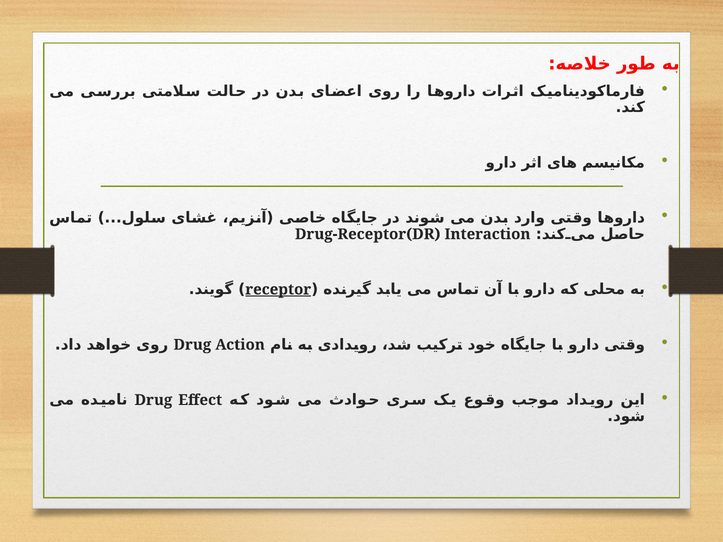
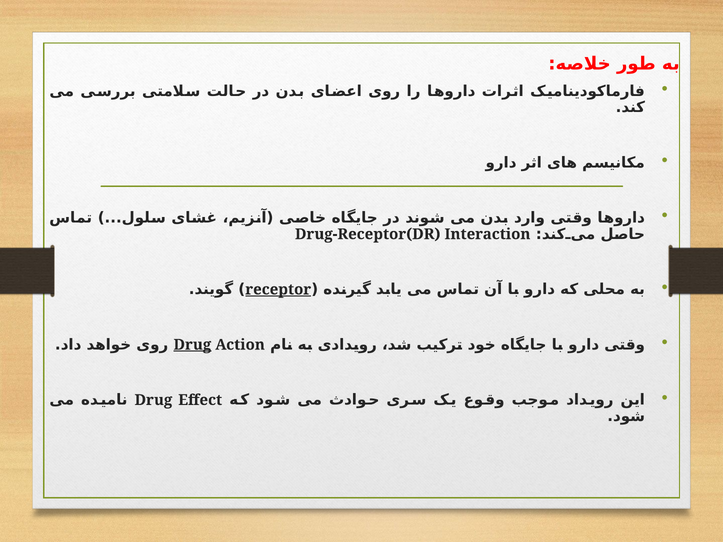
Drug underline: none -> present (192, 345)
